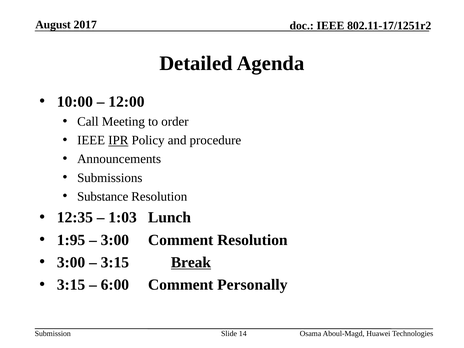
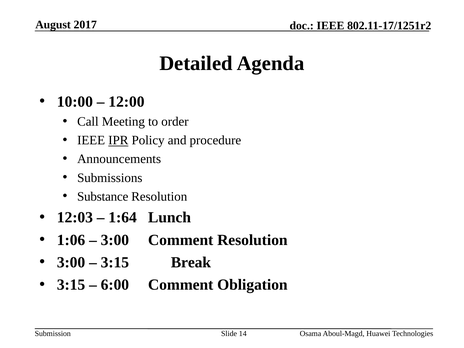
12:35: 12:35 -> 12:03 (75, 218)
1:03: 1:03 -> 1:64 (123, 218)
1:95: 1:95 -> 1:06 (71, 240)
Break underline: present -> none (191, 262)
Personally: Personally -> Obligation (252, 285)
